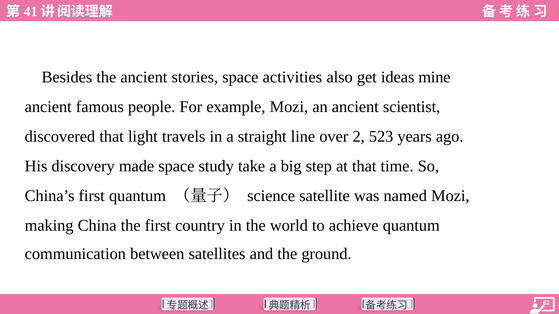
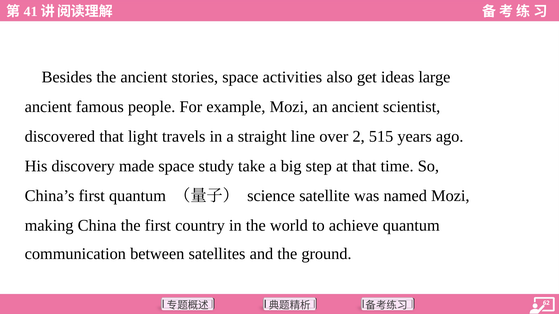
mine: mine -> large (434, 77)
523: 523 -> 515 (381, 137)
